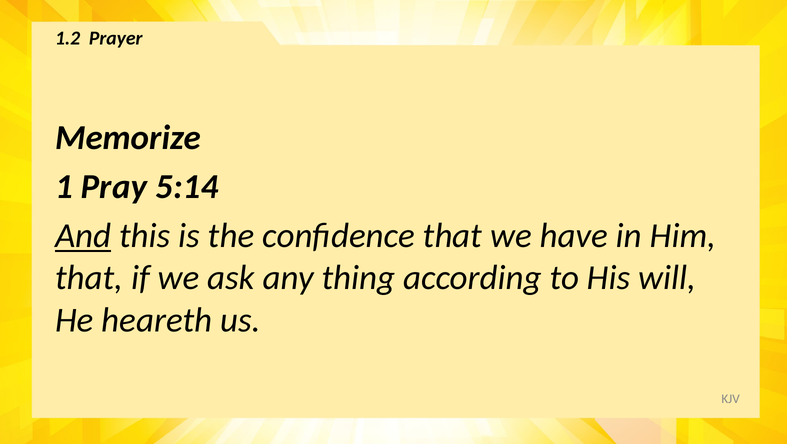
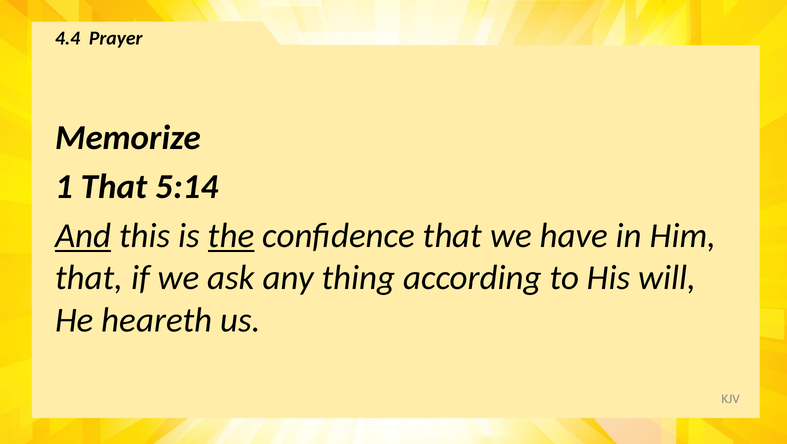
1.2: 1.2 -> 4.4 (68, 38)
1 Pray: Pray -> That (114, 187)
the underline: none -> present (231, 236)
